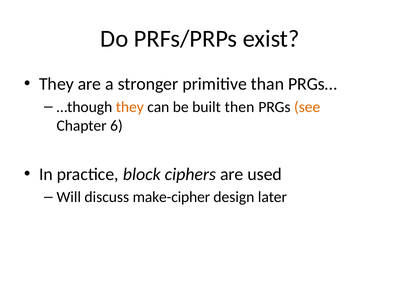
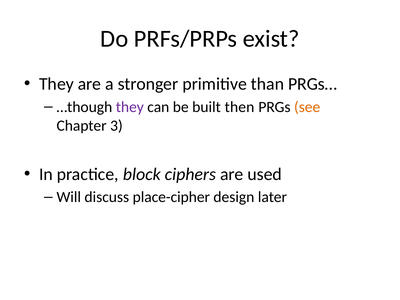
they colour: orange -> purple (130, 107)
6: 6 -> 3 (116, 126)
make-cipher: make-cipher -> place-cipher (171, 197)
